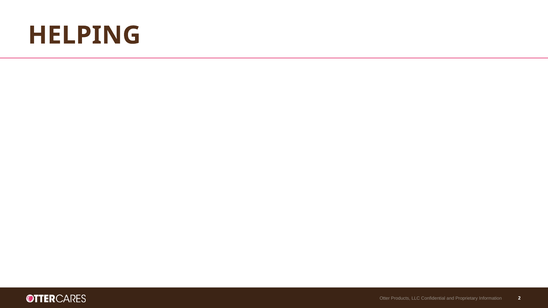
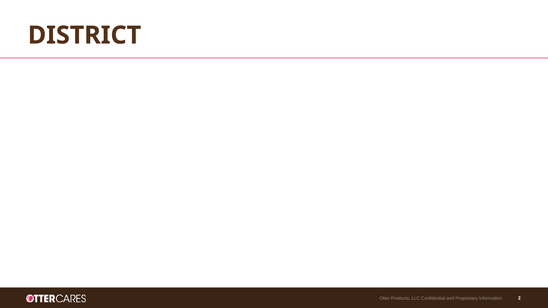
HELPING: HELPING -> DISTRICT (84, 35)
